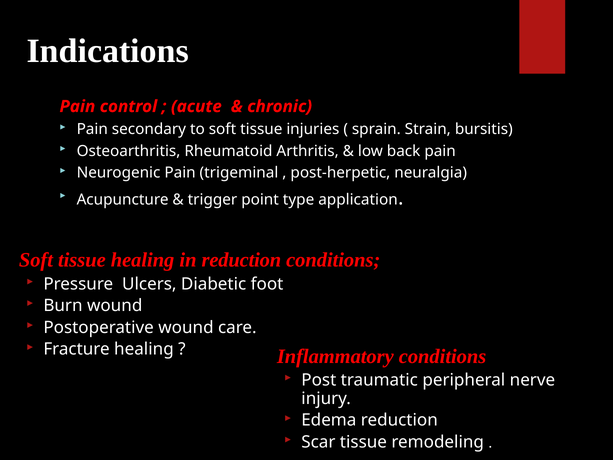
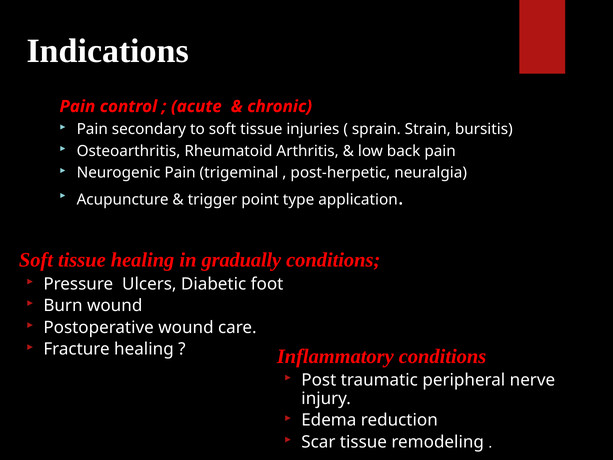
in reduction: reduction -> gradually (241, 260)
